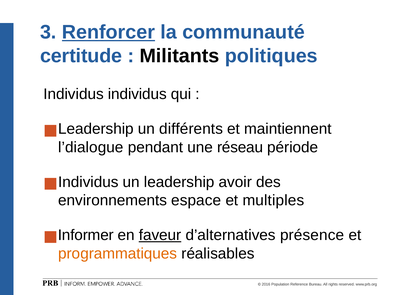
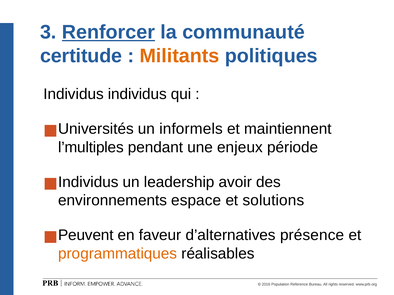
Militants colour: black -> orange (179, 56)
Leadership: Leadership -> Universités (96, 129)
différents: différents -> informels (191, 129)
l’dialogue: l’dialogue -> l’multiples (91, 148)
réseau: réseau -> enjeux (240, 148)
multiples: multiples -> solutions (273, 201)
Informer: Informer -> Peuvent (86, 236)
faveur underline: present -> none (160, 236)
